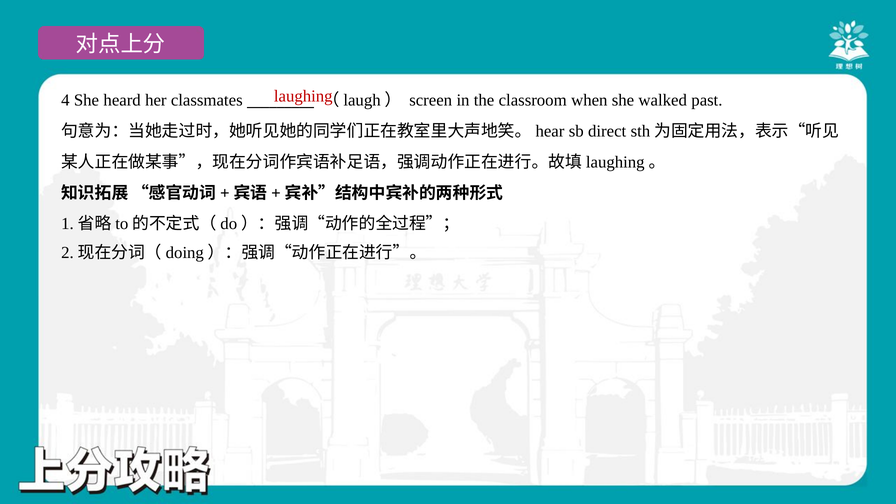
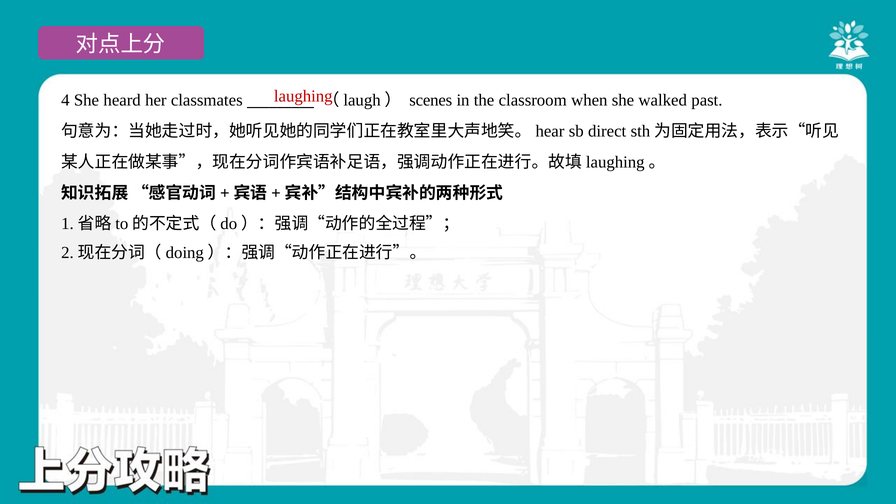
screen: screen -> scenes (431, 100)
